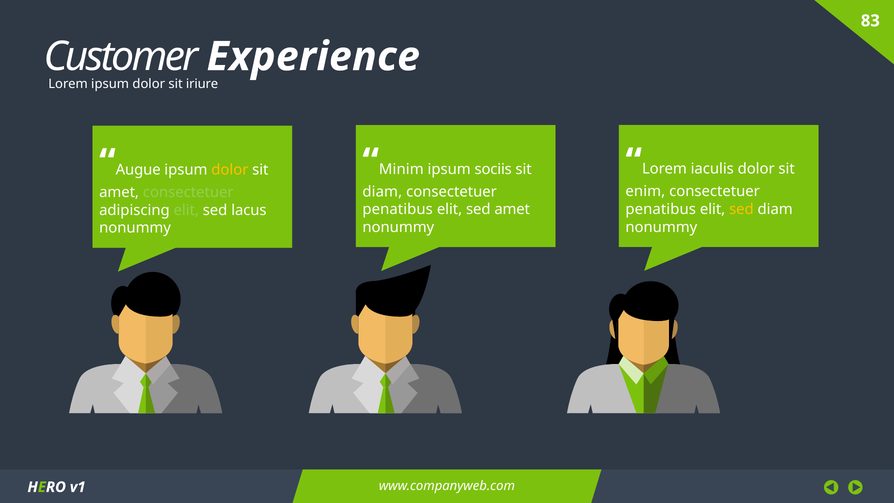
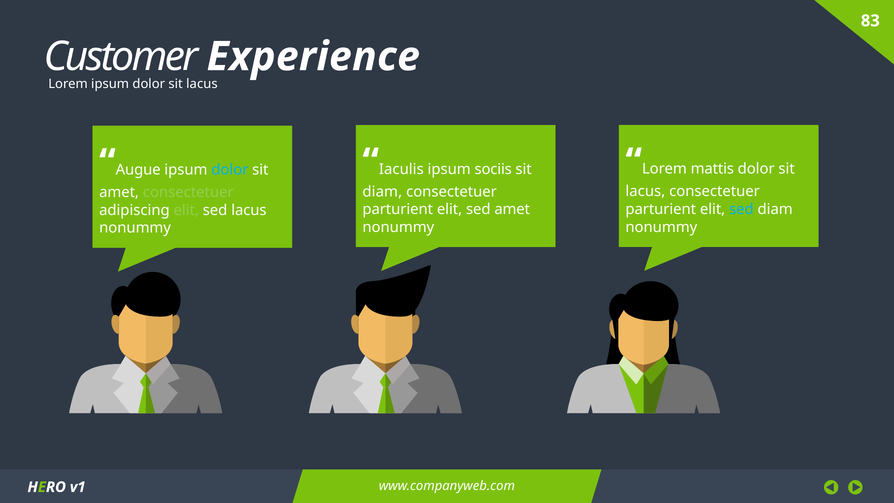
iriure: iriure -> lacus (202, 84)
iaculis: iaculis -> mattis (712, 169)
Minim: Minim -> Iaculis (401, 169)
dolor colour: yellow -> light blue (230, 170)
enim: enim -> lacus (645, 191)
penatibus: penatibus -> parturient (661, 209)
sed colour: yellow -> light blue (741, 209)
penatibus: penatibus -> parturient (398, 209)
